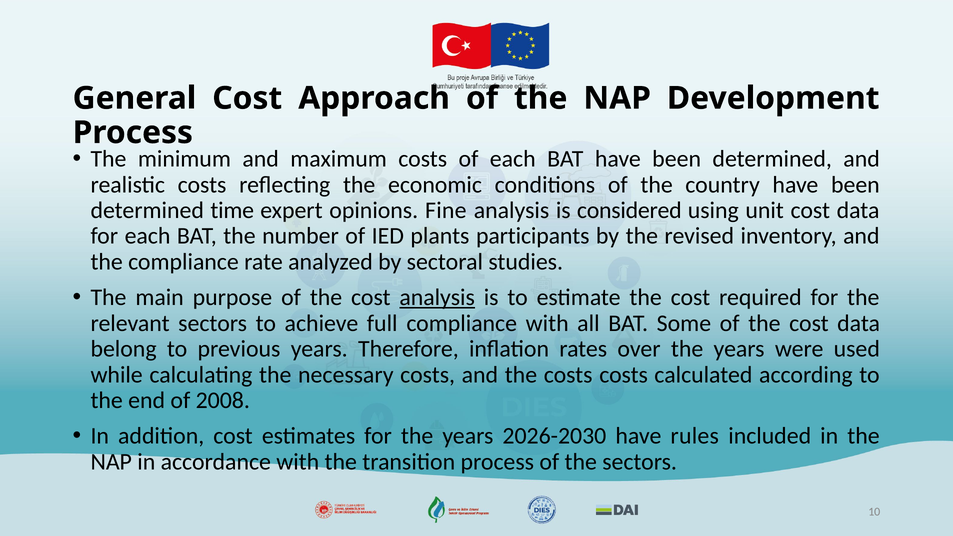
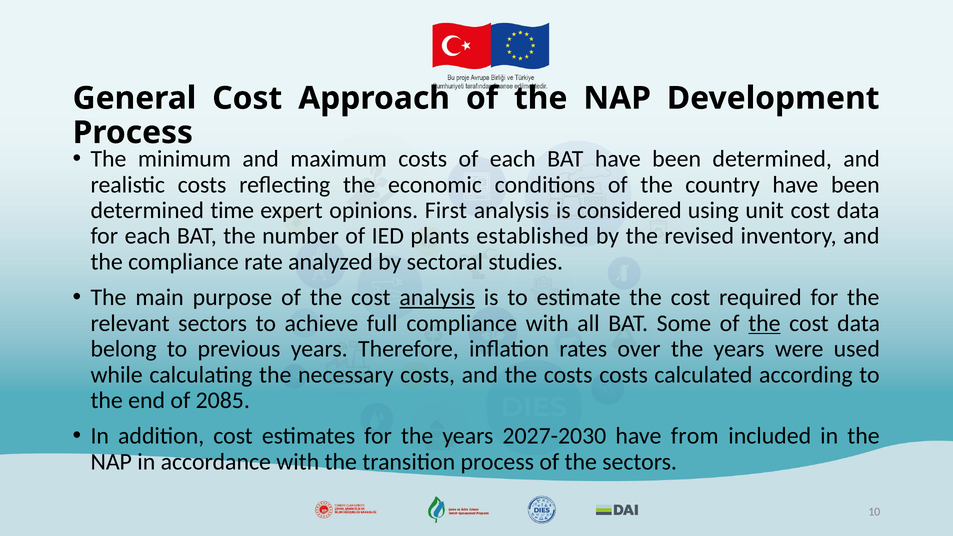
Fine: Fine -> First (446, 210)
participants: participants -> established (533, 236)
the underline: none -> present (764, 323)
2008: 2008 -> 2085 (223, 400)
2026-2030: 2026-2030 -> 2027-2030 (554, 436)
rules: rules -> from (695, 436)
